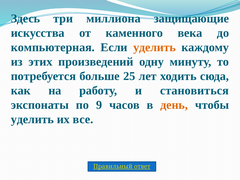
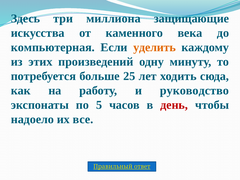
становиться: становиться -> руководство (194, 91)
9: 9 -> 5 (99, 105)
день colour: orange -> red (174, 105)
уделить: уделить -> надоело (32, 119)
